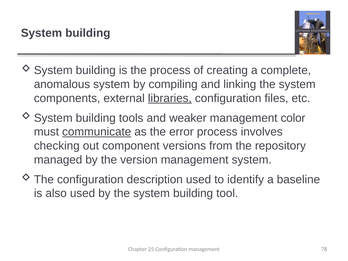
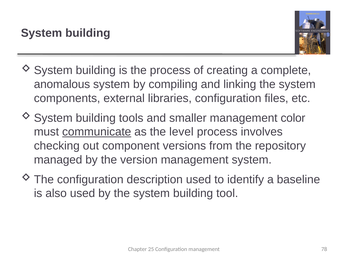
libraries underline: present -> none (170, 98)
weaker: weaker -> smaller (188, 118)
error: error -> level (181, 132)
